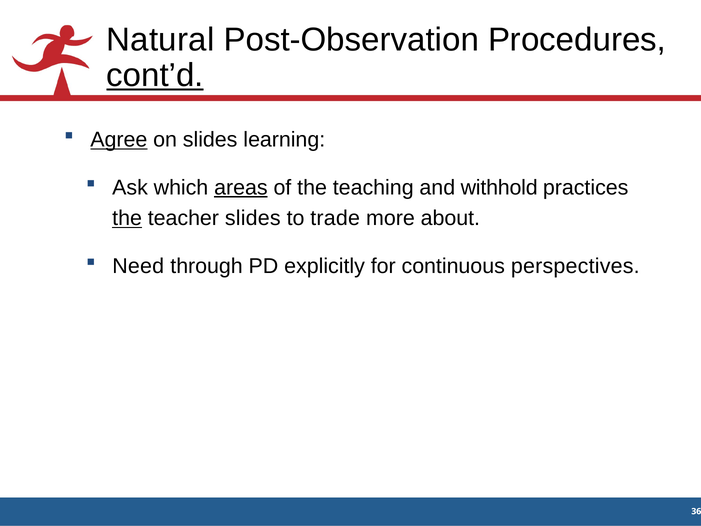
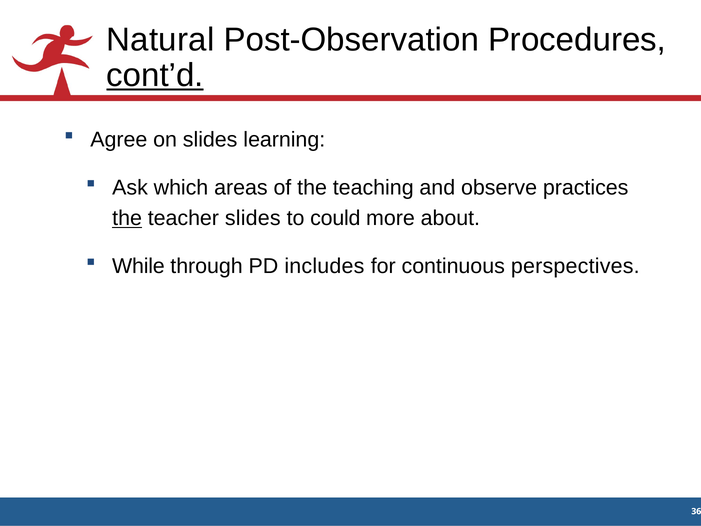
Agree underline: present -> none (119, 140)
areas underline: present -> none (241, 187)
withhold: withhold -> observe (499, 187)
trade: trade -> could (335, 218)
Need: Need -> While (138, 266)
explicitly: explicitly -> includes (324, 266)
